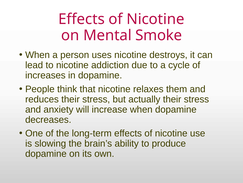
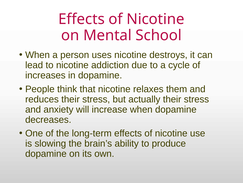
Smoke: Smoke -> School (159, 35)
